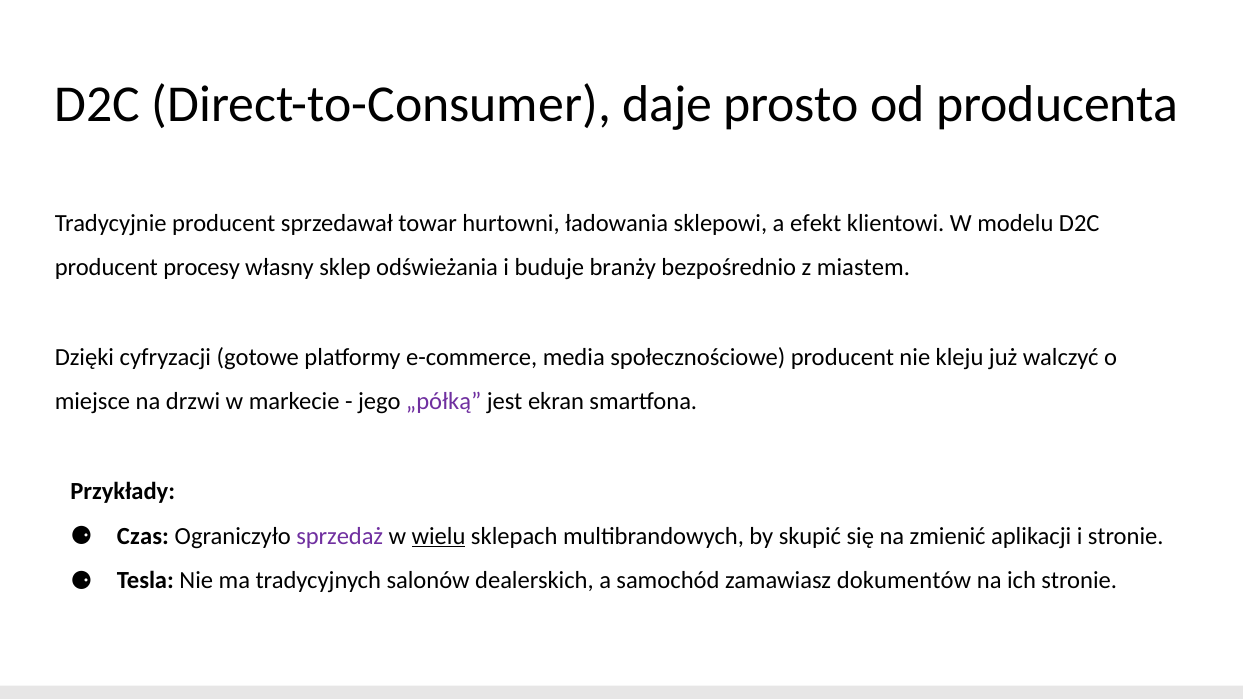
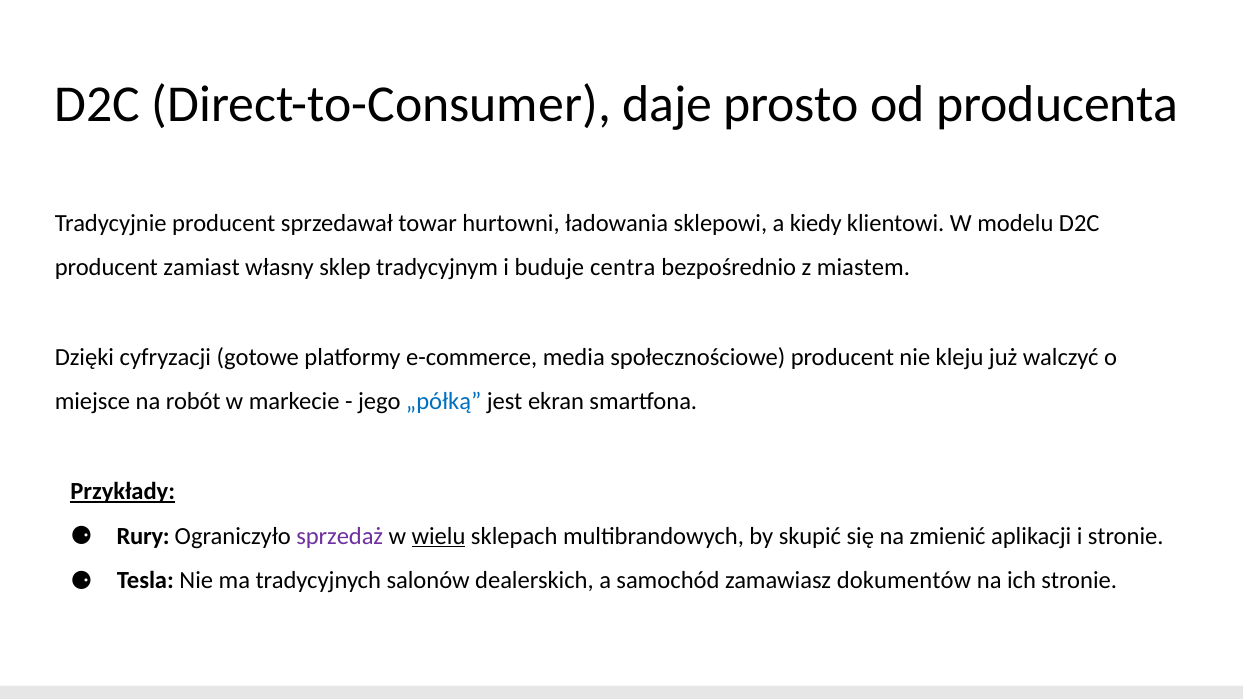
efekt: efekt -> kiedy (816, 223)
procesy: procesy -> zamiast (202, 268)
odświeżania: odświeżania -> tradycyjnym (437, 268)
branży: branży -> centra (623, 268)
drzwi: drzwi -> robót (193, 402)
„półką colour: purple -> blue (444, 402)
Przykłady underline: none -> present (123, 491)
Czas: Czas -> Rury (143, 536)
